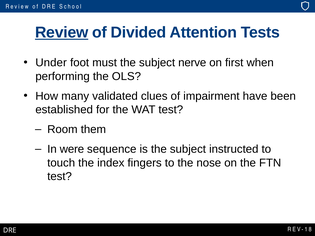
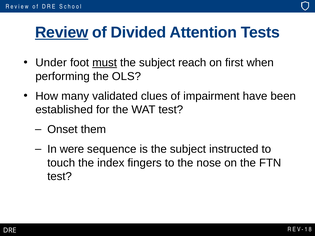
must underline: none -> present (105, 63)
nerve: nerve -> reach (192, 63)
Room: Room -> Onset (62, 130)
